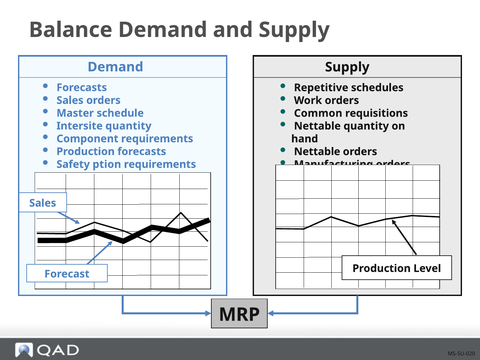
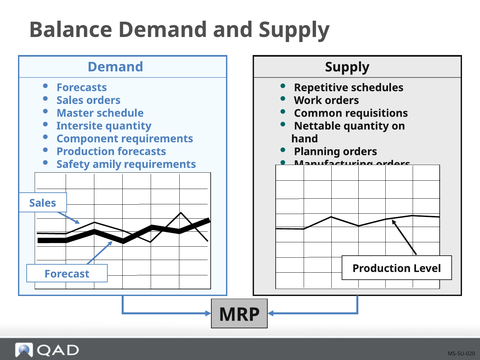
Nettable: Nettable -> Planning (317, 152)
ption: ption -> amily (107, 164)
